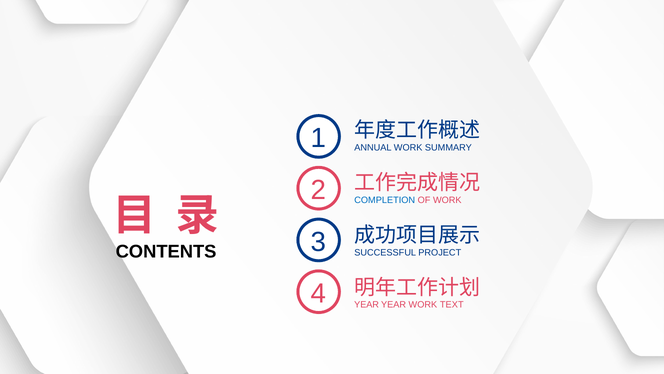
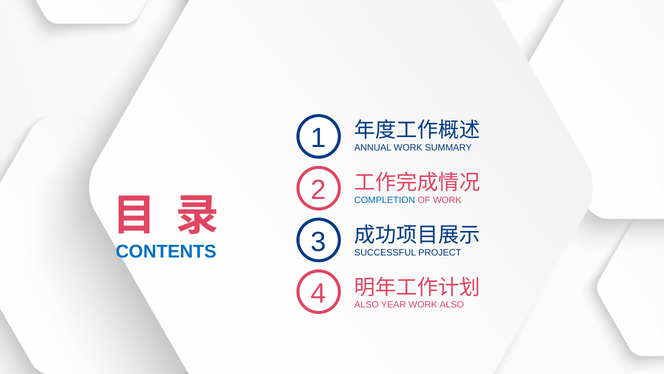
CONTENTS colour: black -> blue (166, 251)
YEAR: YEAR -> ALSO (367, 304)
WORK TEXT: TEXT -> ALSO (452, 304)
